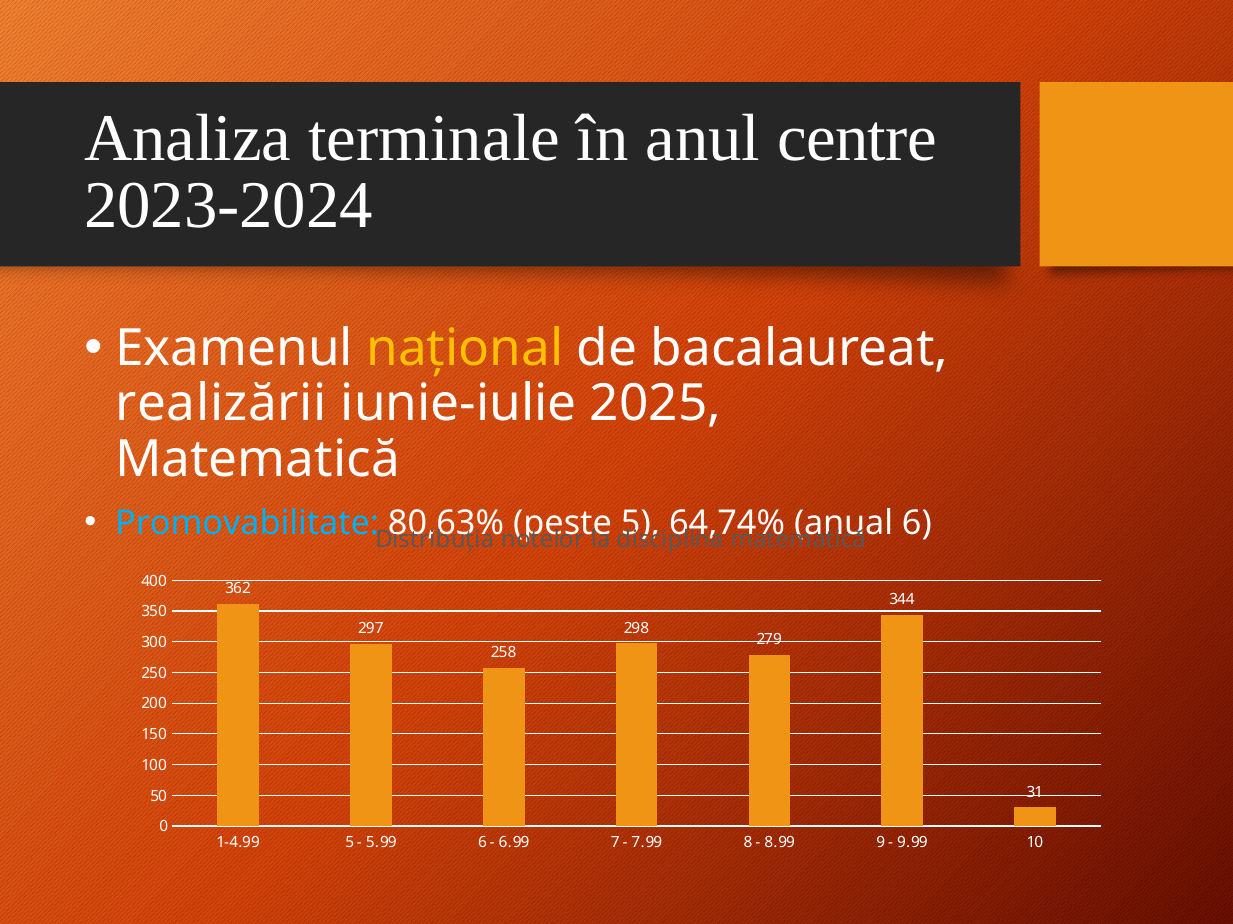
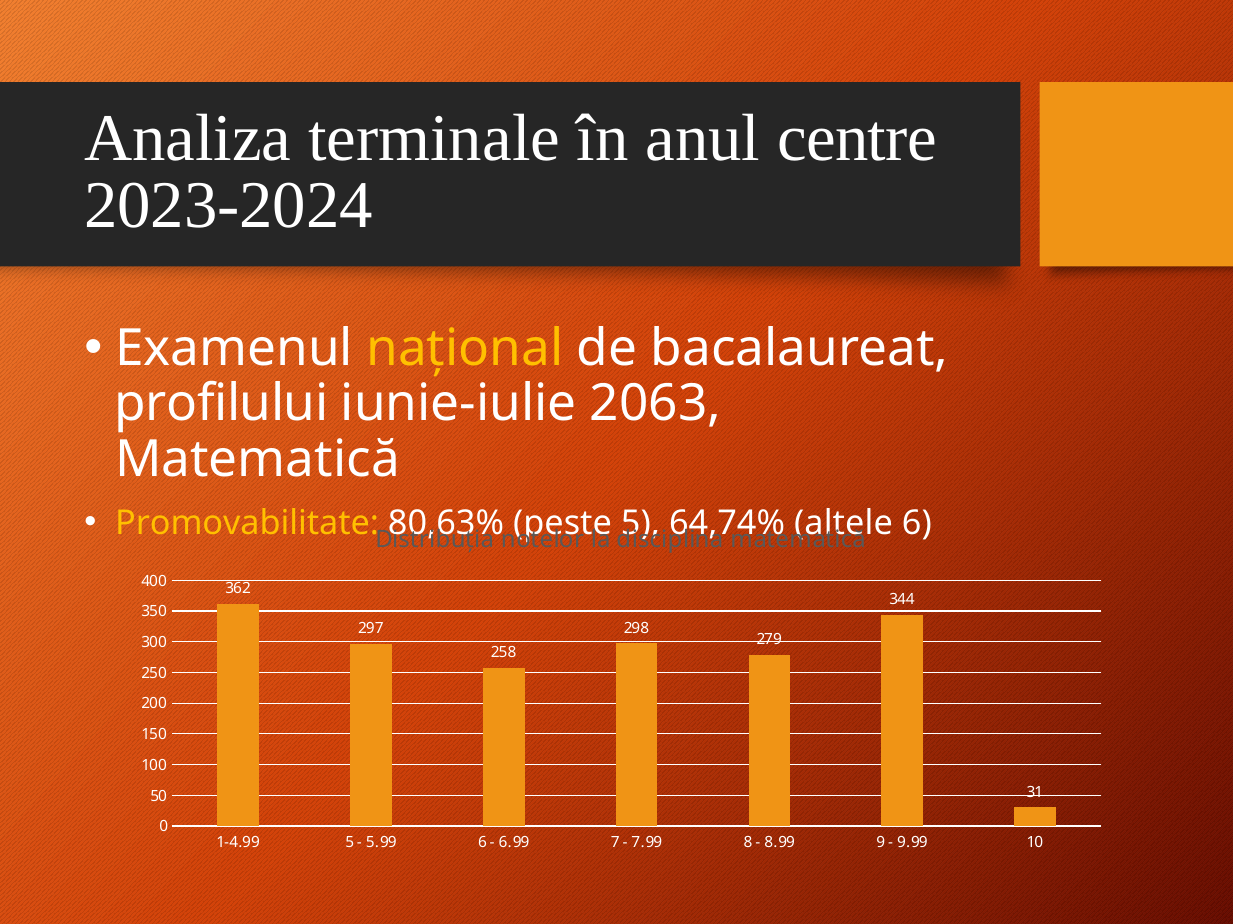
realizării: realizării -> profilului (222, 404)
2025: 2025 -> 2063 (656, 404)
Promovabilitate colour: light blue -> yellow (247, 523)
anual: anual -> altele (843, 523)
